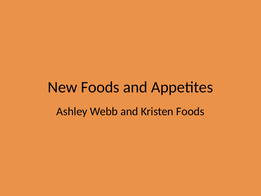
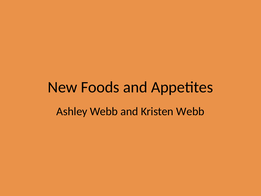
Kristen Foods: Foods -> Webb (190, 111)
